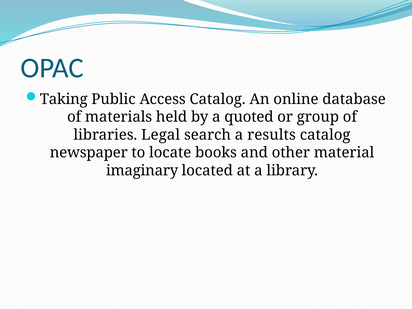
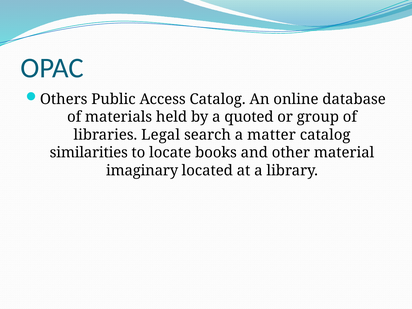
Taking: Taking -> Others (64, 99)
results: results -> matter (271, 135)
newspaper: newspaper -> similarities (89, 153)
